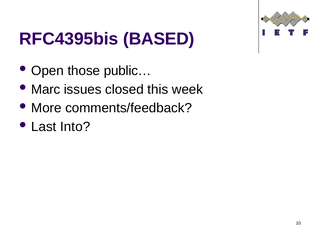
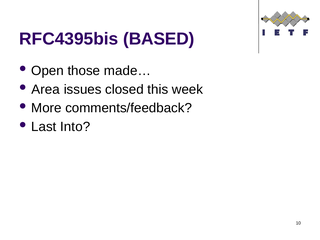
public…: public… -> made… (127, 71)
Marc: Marc -> Area (46, 89)
